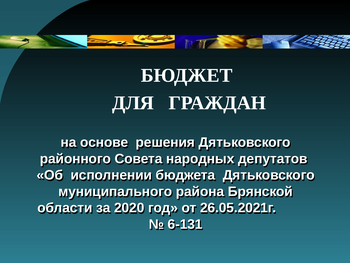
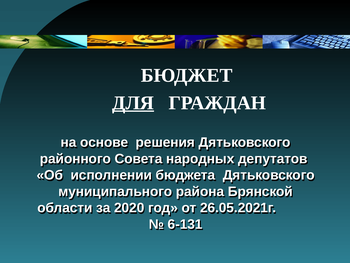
ДЛЯ underline: none -> present (133, 103)
